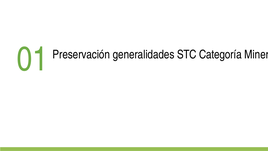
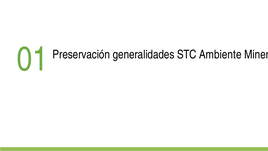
Categoría: Categoría -> Ambiente (220, 54)
